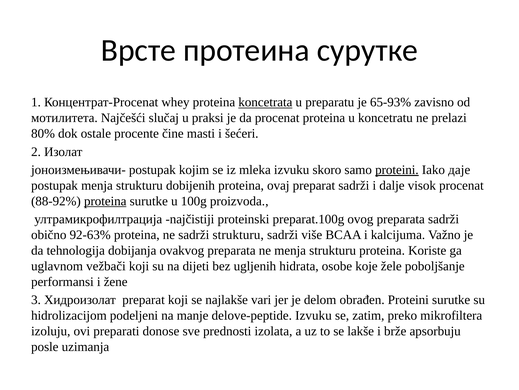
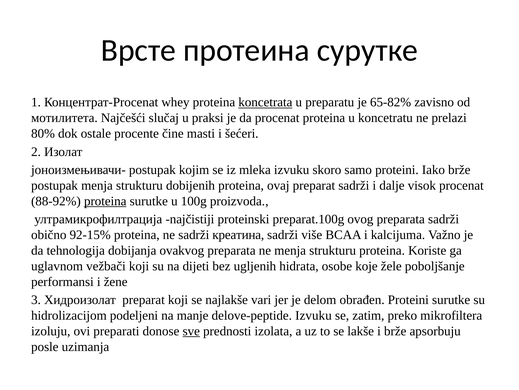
65-93%: 65-93% -> 65-82% (391, 102)
proteini underline: present -> none (397, 170)
Iako даје: даје -> brže (459, 170)
92-63%: 92-63% -> 92-15% (90, 234)
sadrži strukturu: strukturu -> креатина (238, 234)
sve underline: none -> present (191, 330)
